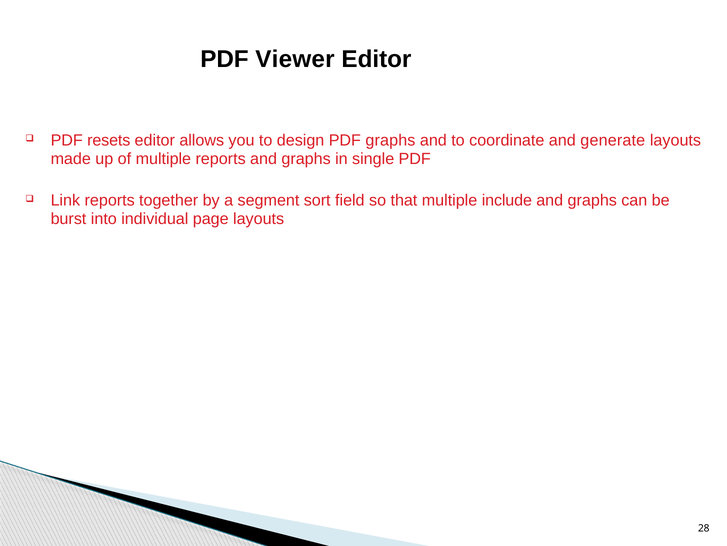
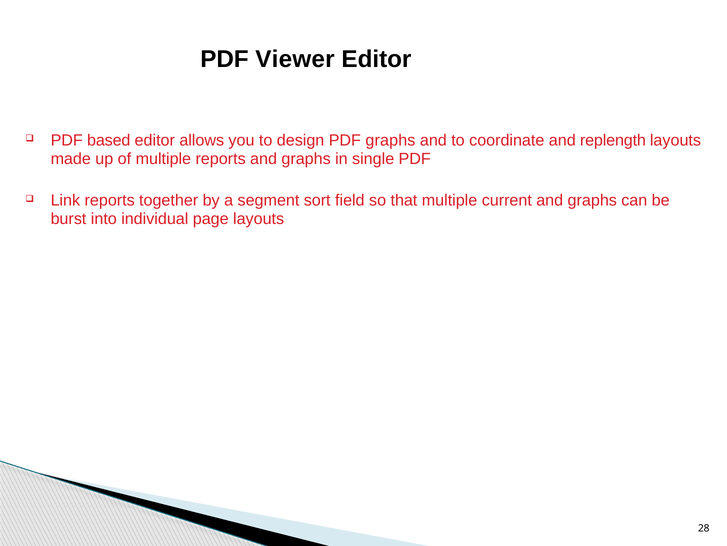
resets: resets -> based (109, 140)
generate: generate -> replength (613, 140)
include: include -> current (507, 200)
